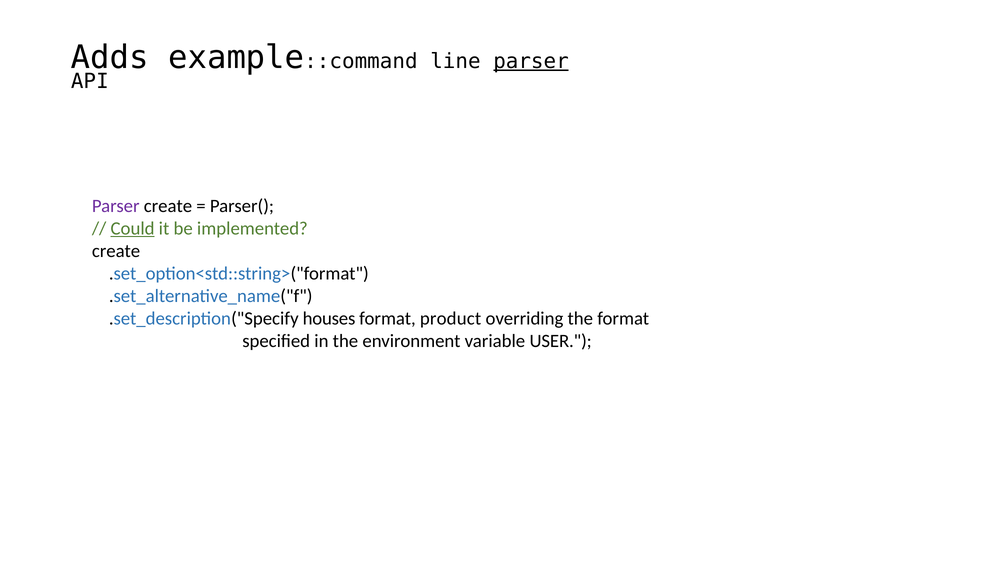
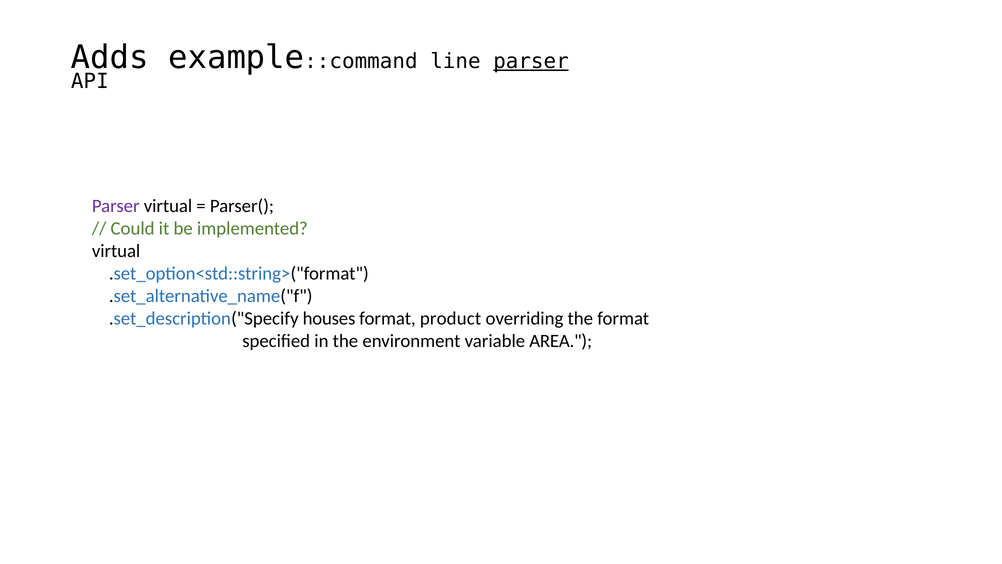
Parser create: create -> virtual (168, 206)
Could underline: present -> none (133, 228)
create: create -> virtual (116, 251)
USER: USER -> AREA (561, 341)
